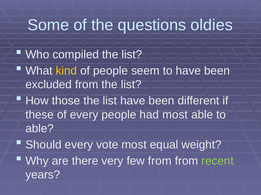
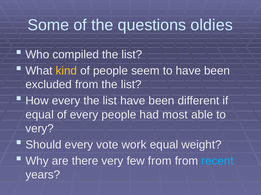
How those: those -> every (66, 101)
these: these -> equal (40, 115)
able: able -> very (40, 129)
vote most: most -> work (134, 145)
recent colour: light green -> light blue (218, 161)
